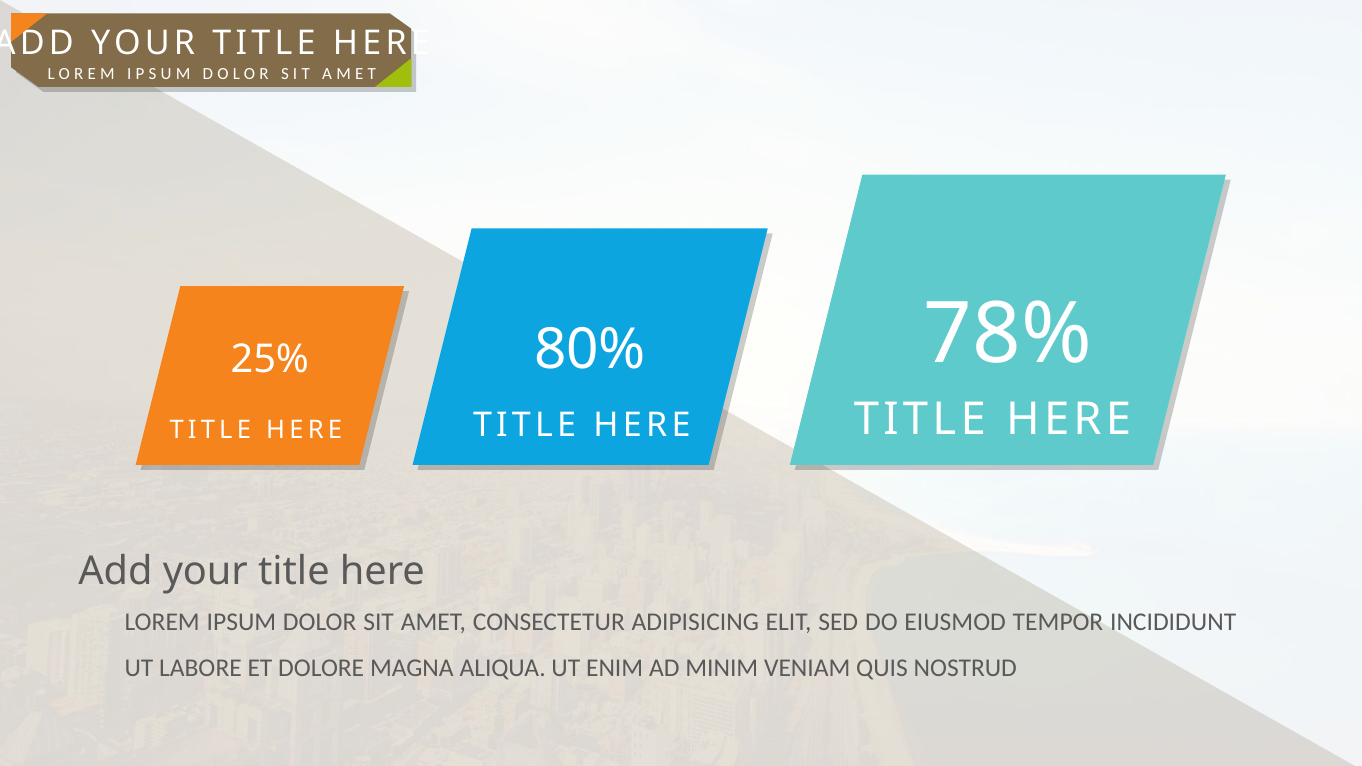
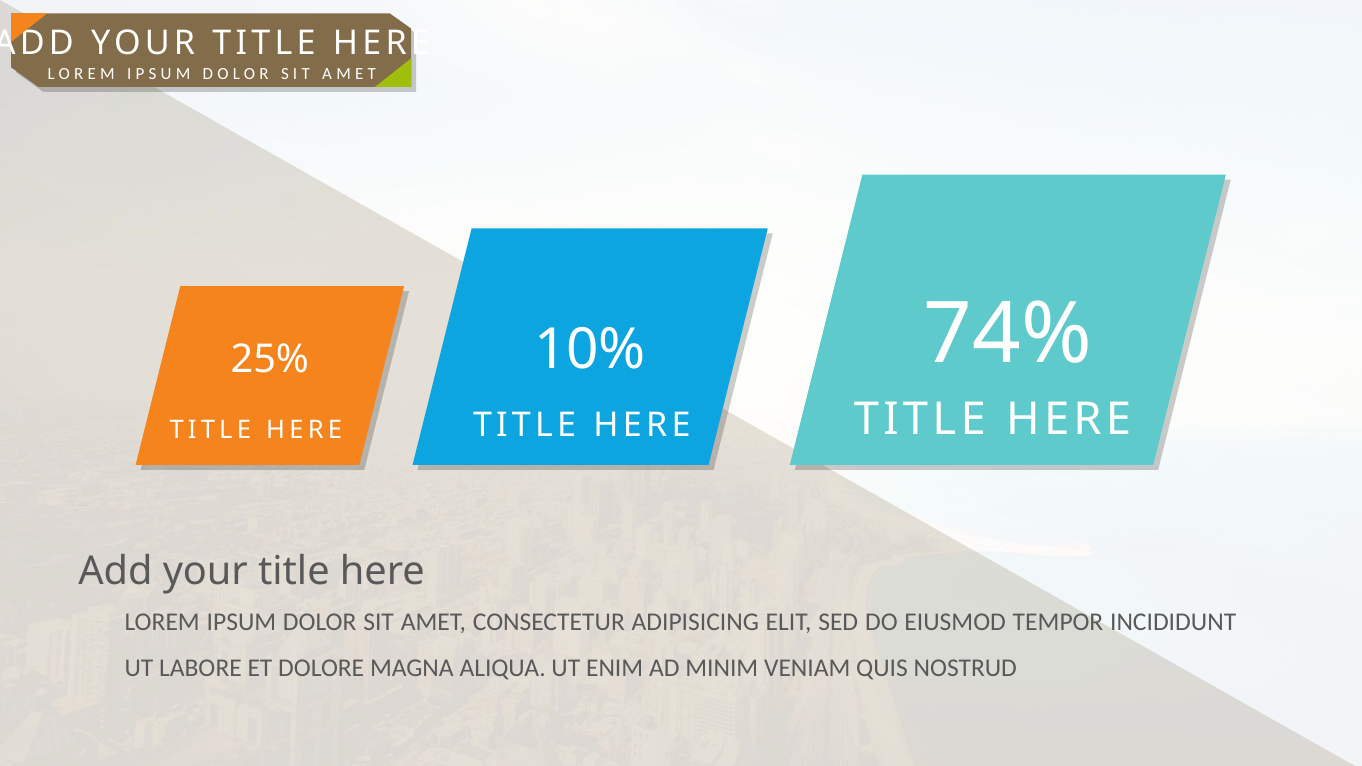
78%: 78% -> 74% (1008, 334)
80%: 80% -> 10% (590, 350)
